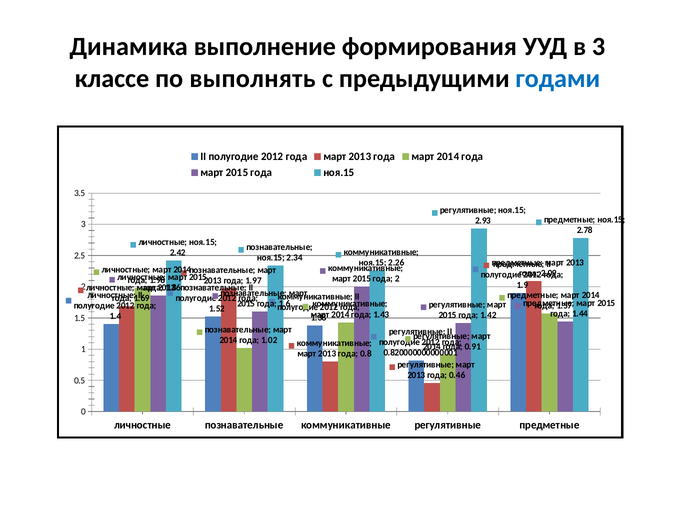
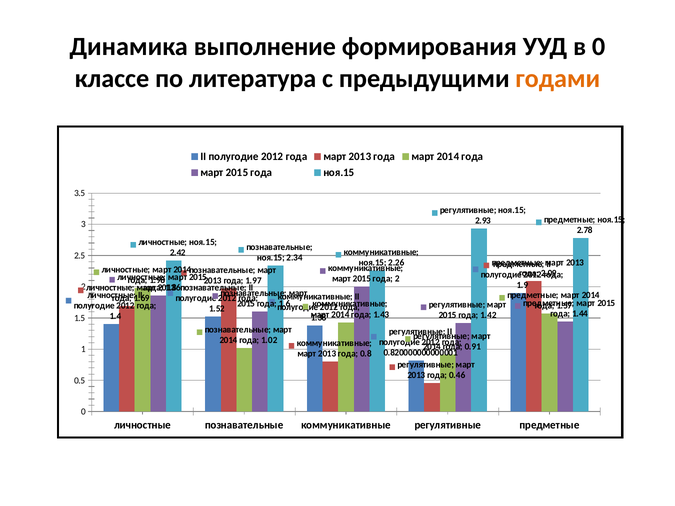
в 3: 3 -> 0 (599, 47)
выполнять: выполнять -> литература (253, 79)
годами colour: blue -> orange (558, 79)
